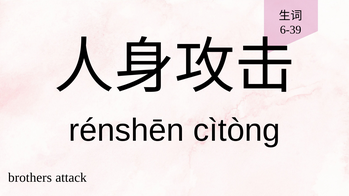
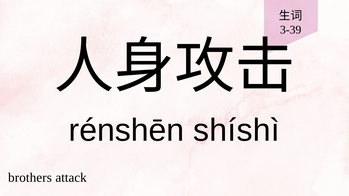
6-39: 6-39 -> 3-39 (291, 30)
cìtòng: cìtòng -> shíshì (236, 130)
